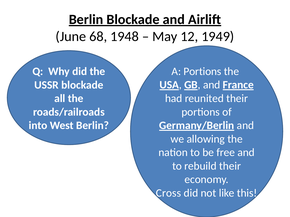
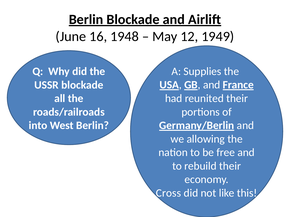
68: 68 -> 16 (98, 37)
A Portions: Portions -> Supplies (202, 72)
